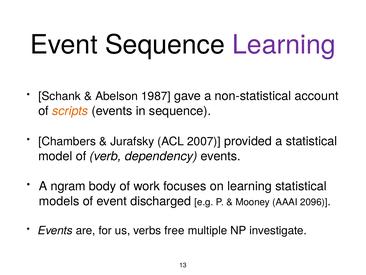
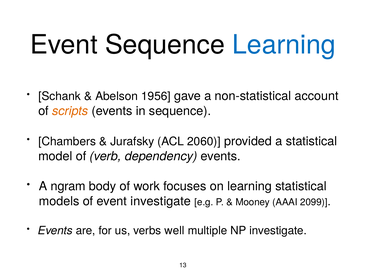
Learning colour: purple -> blue (284, 45)
1987: 1987 -> 1956 (156, 96)
2007: 2007 -> 2060 (204, 141)
event discharged: discharged -> investigate (161, 201)
2096: 2096 -> 2099 (314, 202)
free: free -> well (174, 230)
